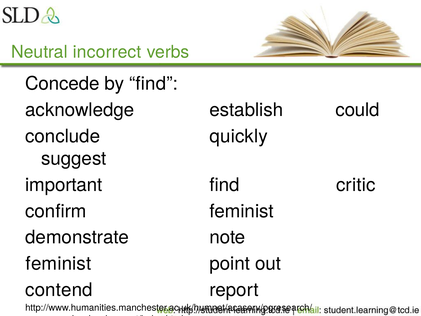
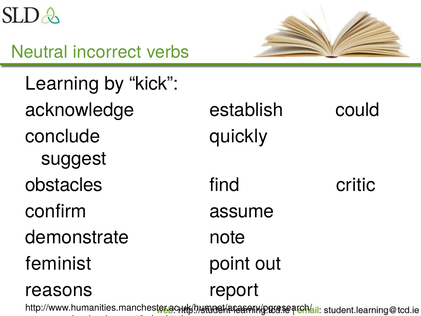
Concede: Concede -> Learning (62, 84)
by find: find -> kick (154, 84)
important: important -> obstacles (64, 185)
confirm feminist: feminist -> assume (242, 211)
contend: contend -> reasons (59, 290)
